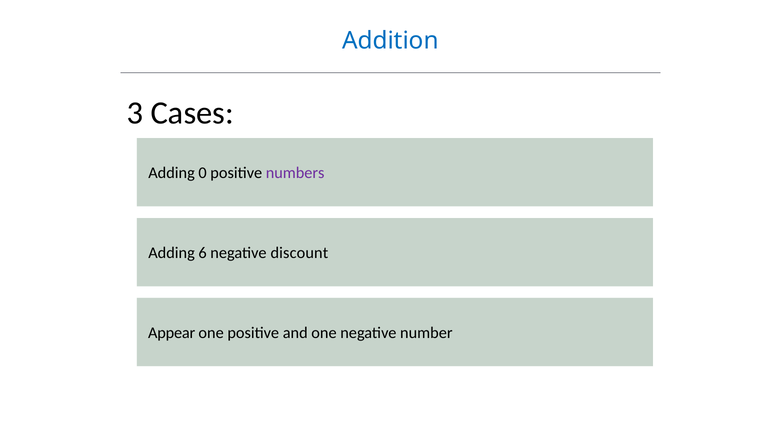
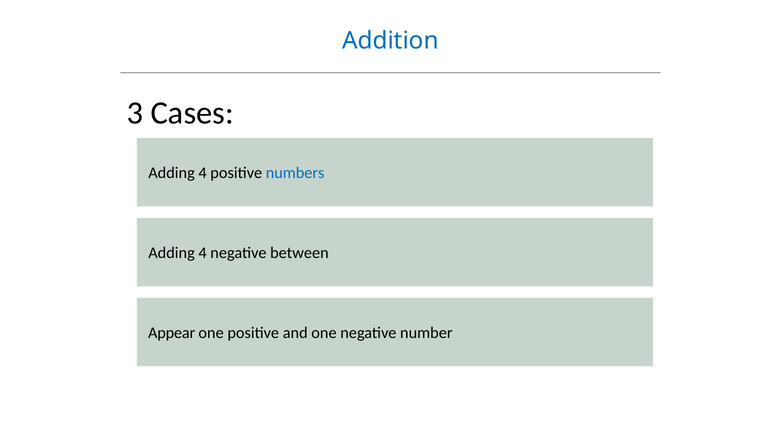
0: 0 -> 4 (203, 173)
numbers colour: purple -> blue (295, 173)
6: 6 -> 4 (203, 253)
discount: discount -> between (299, 253)
